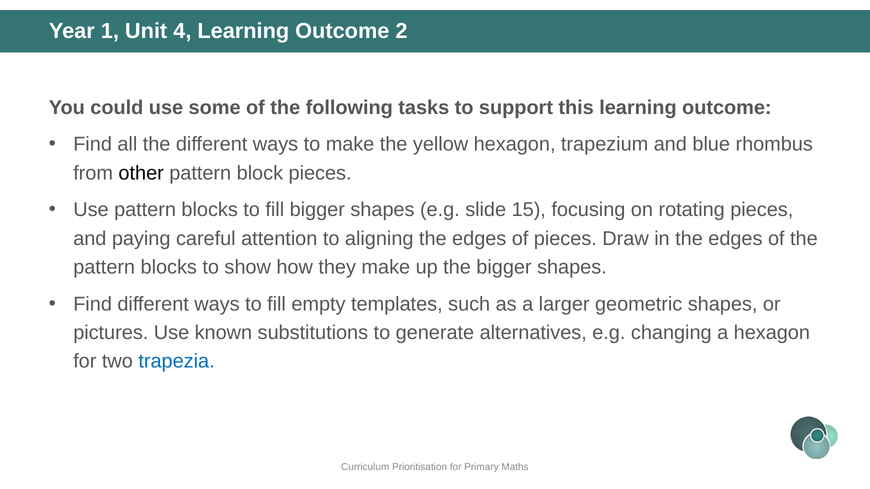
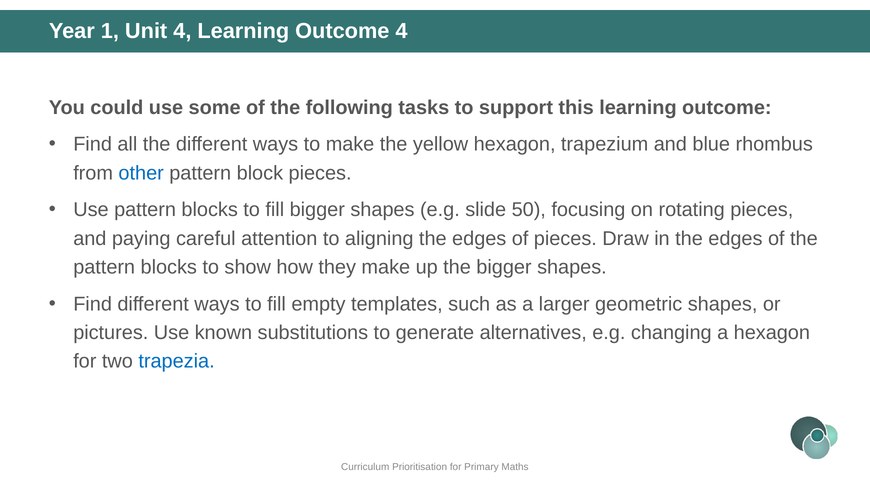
Outcome 2: 2 -> 4 (402, 31)
other colour: black -> blue (141, 173)
15: 15 -> 50 (529, 210)
